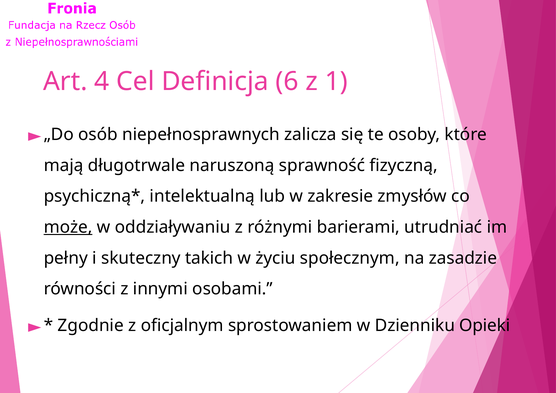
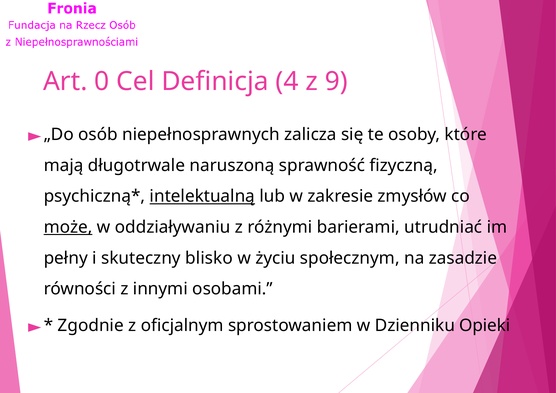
4: 4 -> 0 (102, 81)
6: 6 -> 4 (287, 81)
1: 1 -> 9 (336, 81)
intelektualną underline: none -> present (202, 196)
takich: takich -> blisko (209, 258)
